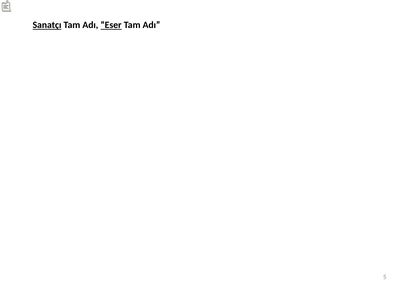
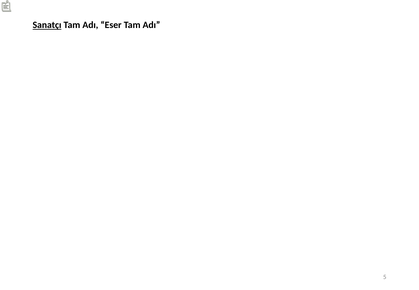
Eser underline: present -> none (111, 25)
